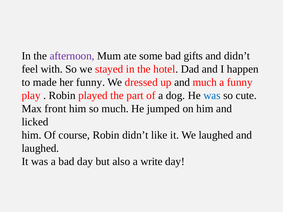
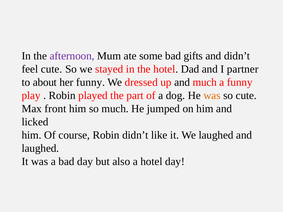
feel with: with -> cute (52, 69)
happen: happen -> partner (243, 69)
made: made -> about (45, 82)
was colour: blue -> orange (212, 96)
a write: write -> hotel (151, 162)
